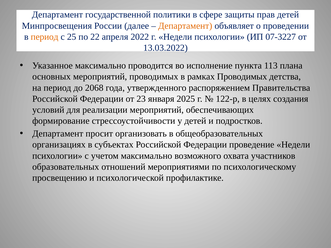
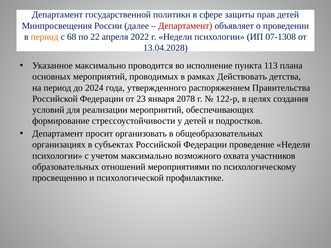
Департамент colour: orange -> red (185, 26)
25: 25 -> 68 (72, 37)
07-3227: 07-3227 -> 07-1308 (281, 37)
13.03.2022: 13.03.2022 -> 13.04.2028 (165, 48)
рамках Проводимых: Проводимых -> Действовать (242, 77)
2068: 2068 -> 2024 (94, 88)
2025: 2025 -> 2078 (186, 99)
